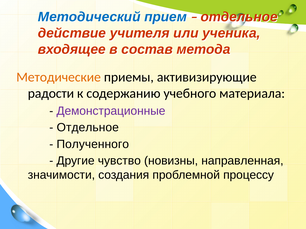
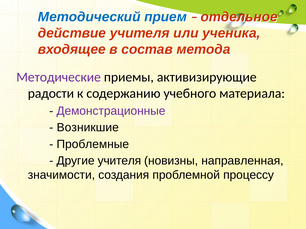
Методические colour: orange -> purple (59, 77)
Отдельное: Отдельное -> Возникшие (88, 128)
Полученного: Полученного -> Проблемные (93, 144)
Другие чувство: чувство -> учителя (119, 161)
